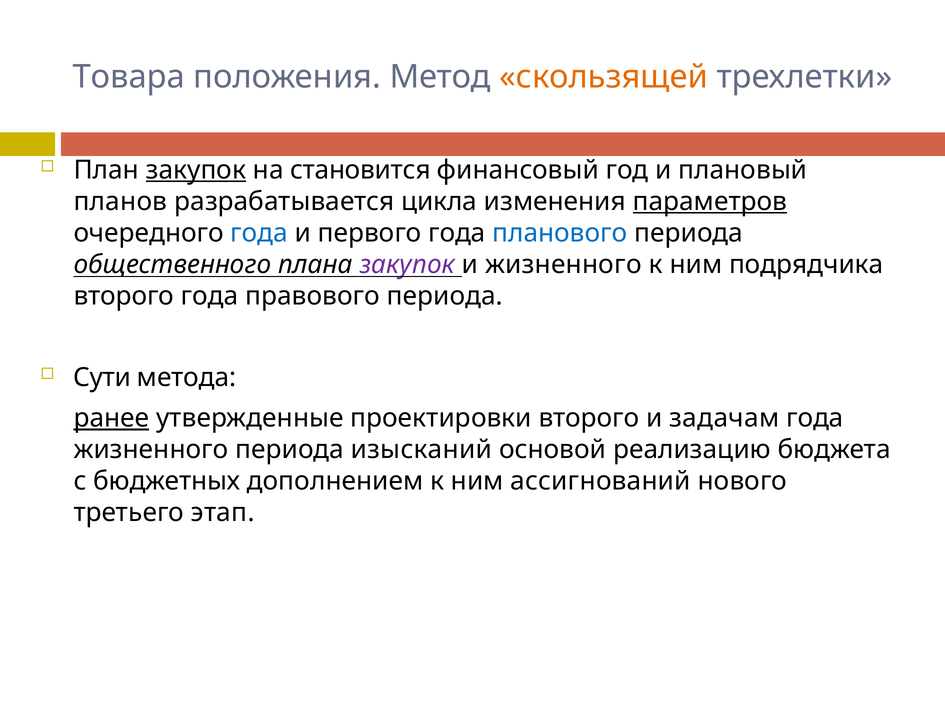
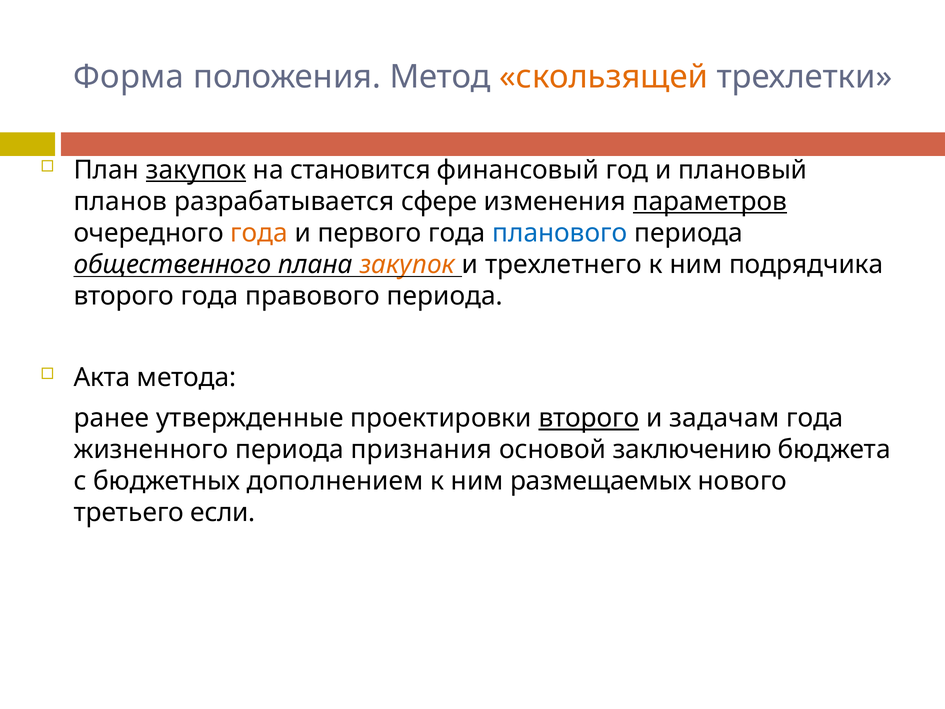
Товара: Товара -> Форма (129, 77)
цикла: цикла -> сфере (439, 201)
года colour: blue -> orange (259, 233)
закупок colour: purple -> orange (407, 264)
и жизненного: жизненного -> трехлетнего (563, 264)
Сути: Сути -> Акта (102, 377)
ранее underline: present -> none (111, 418)
второго underline: none -> present (589, 418)
изысканий: изысканий -> признания (421, 450)
реализацию: реализацию -> заключению (692, 450)
ассигнований: ассигнований -> размещаемых (601, 481)
этап: этап -> если (223, 513)
